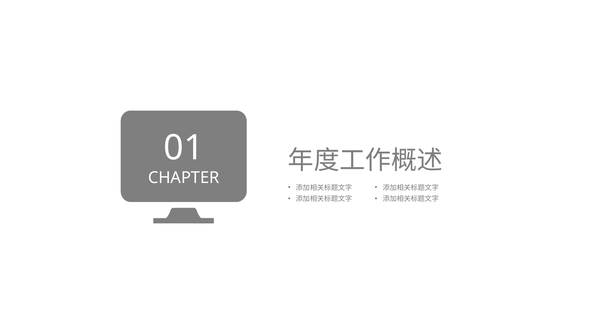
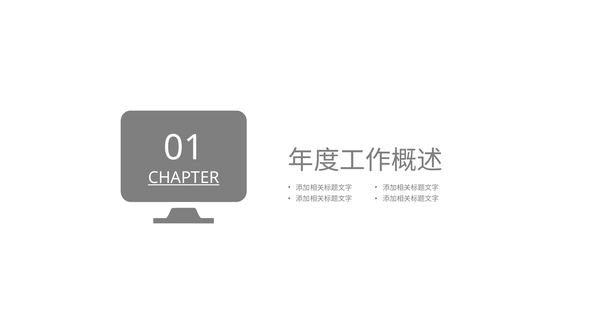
CHAPTER underline: none -> present (184, 178)
